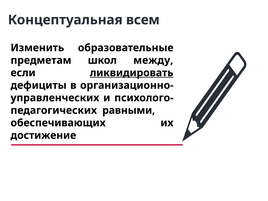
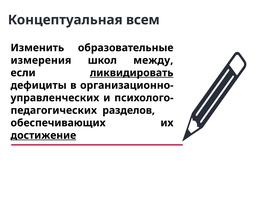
предметам: предметам -> измерения (41, 60)
равными: равными -> разделов (129, 110)
достижение underline: none -> present (43, 135)
